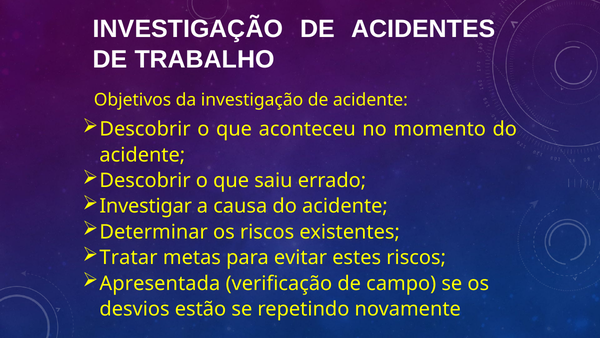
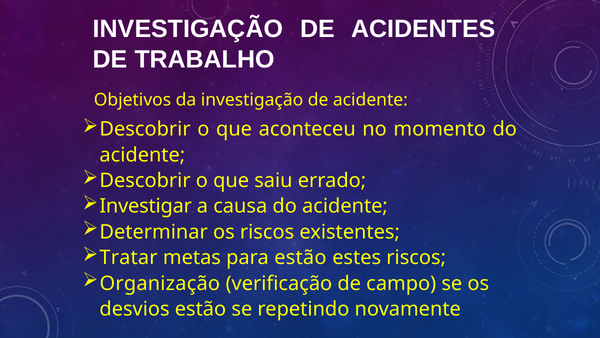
para evitar: evitar -> estão (300, 257)
Apresentada: Apresentada -> Organização (160, 283)
